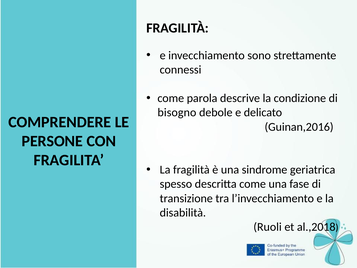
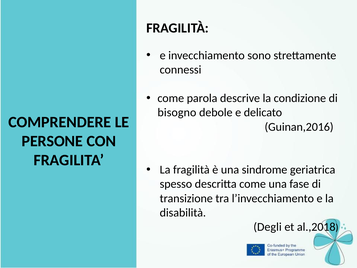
Ruoli: Ruoli -> Degli (268, 227)
